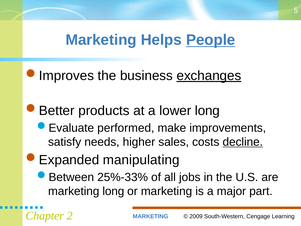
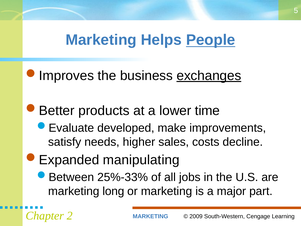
lower long: long -> time (207, 110)
performed: performed -> developed (126, 128)
decline underline: present -> none (243, 142)
